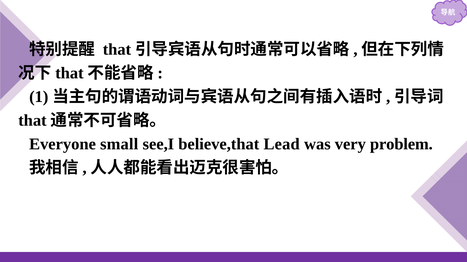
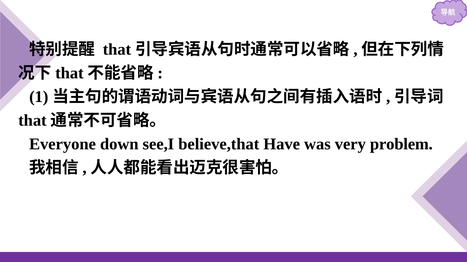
small: small -> down (119, 145)
Lead: Lead -> Have (282, 145)
